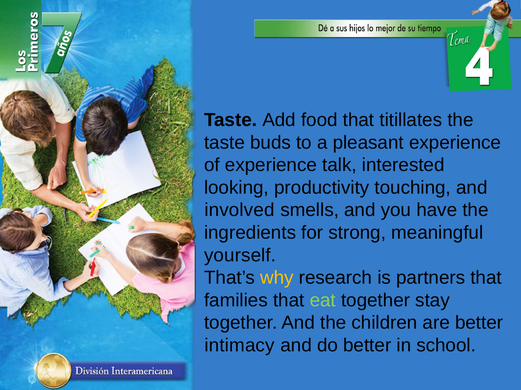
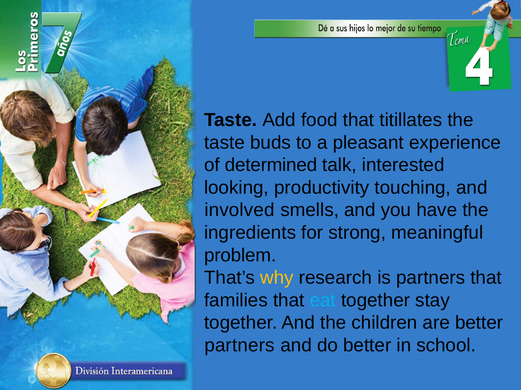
of experience: experience -> determined (271, 165)
yourself: yourself -> problem (240, 256)
eat colour: light green -> light blue (323, 301)
intimacy: intimacy -> partners (240, 346)
